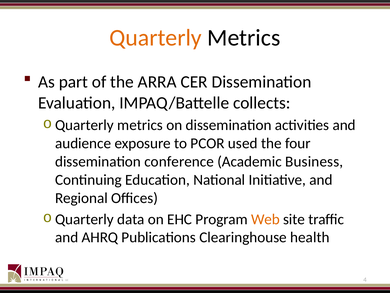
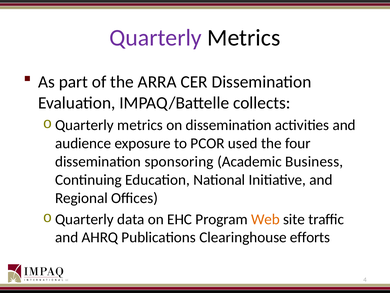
Quarterly colour: orange -> purple (156, 38)
conference: conference -> sponsoring (179, 161)
health: health -> efforts (310, 237)
